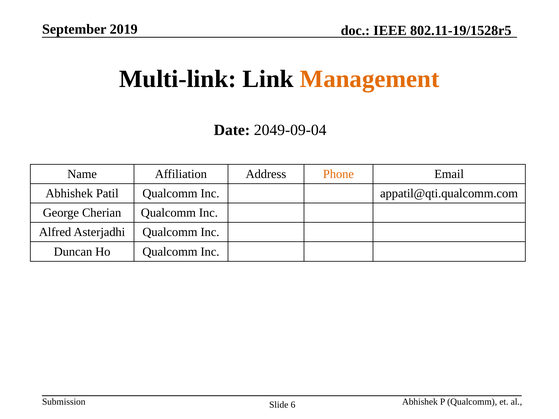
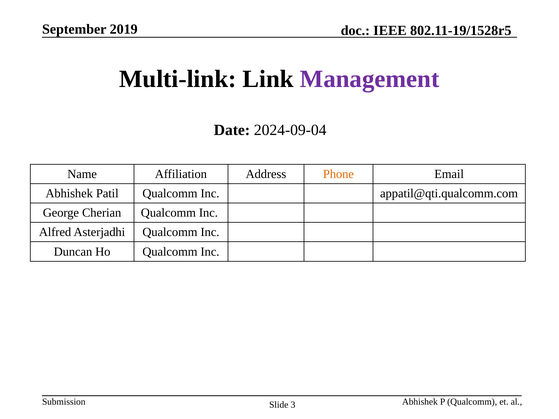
Management colour: orange -> purple (370, 79)
2049-09-04: 2049-09-04 -> 2024-09-04 (290, 130)
6: 6 -> 3 (293, 405)
